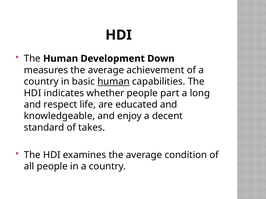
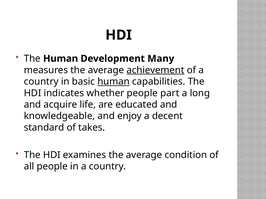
Down: Down -> Many (161, 59)
achievement underline: none -> present (155, 70)
respect: respect -> acquire (60, 105)
